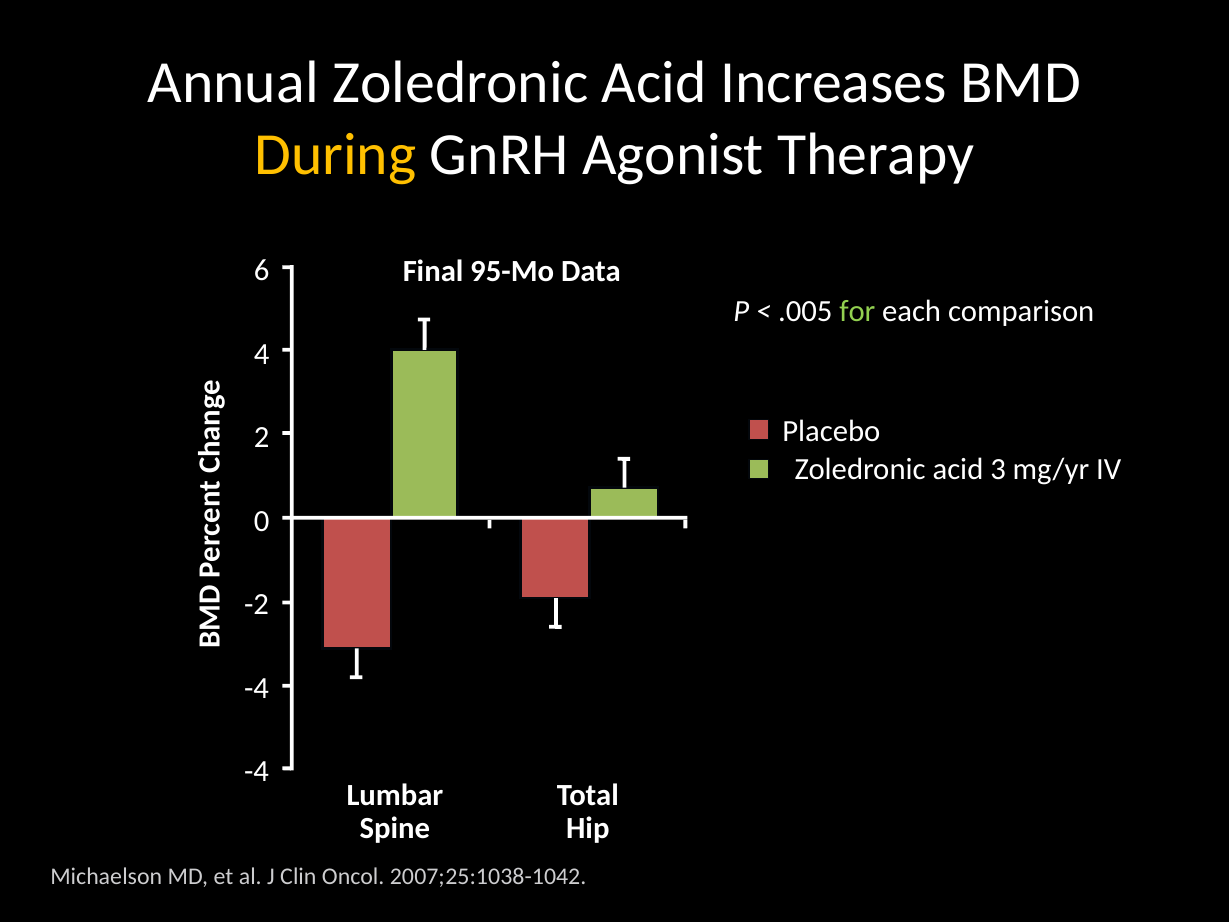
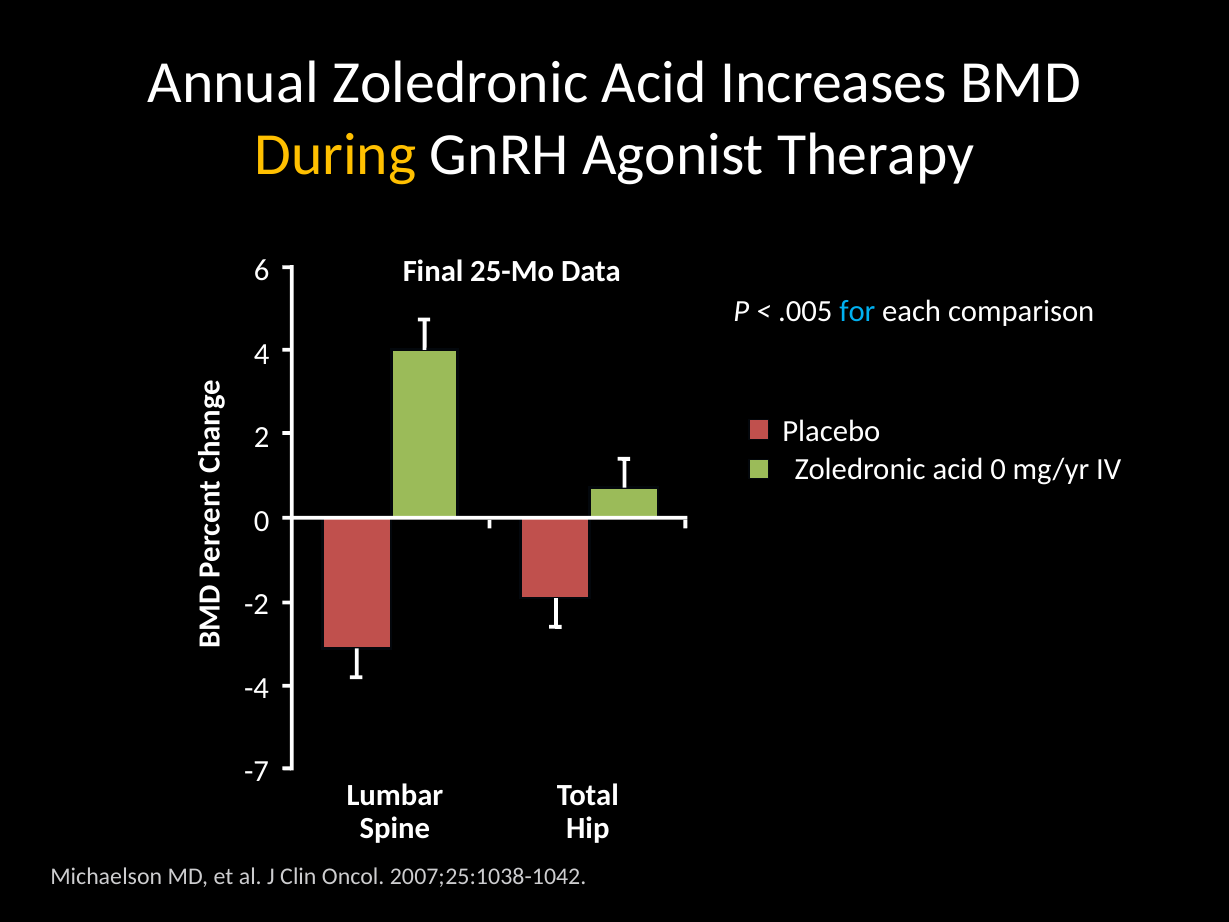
95-Mo: 95-Mo -> 25-Mo (512, 271)
for colour: light green -> light blue (857, 311)
acid 3: 3 -> 0 (998, 469)
-4: -4 -> -7 (256, 772)
